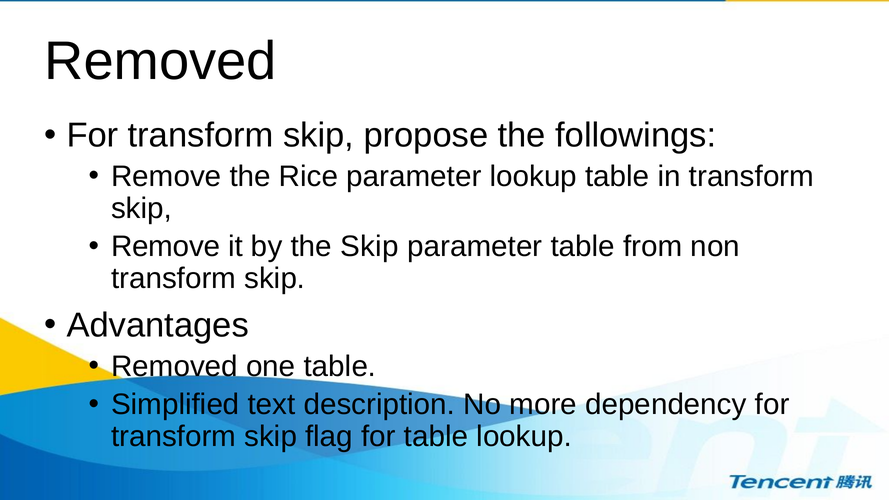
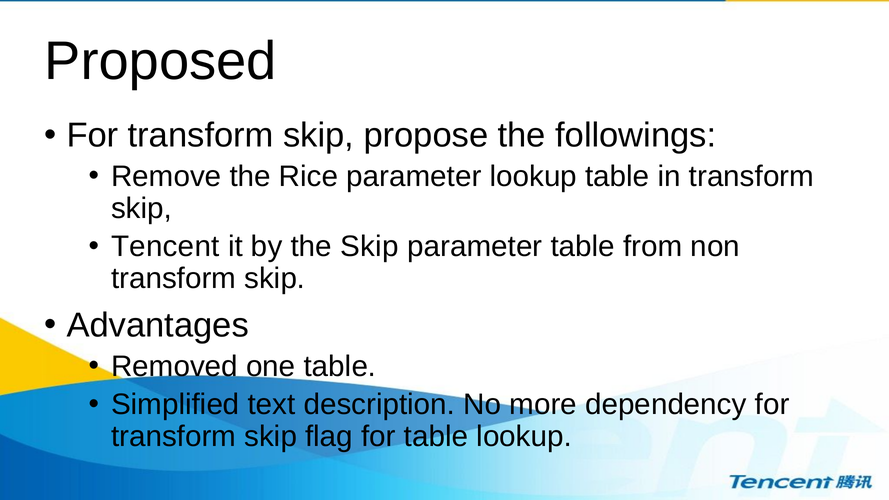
Removed: Removed -> Proposed (161, 61)
Remove: Remove -> Tencent (165, 246)
